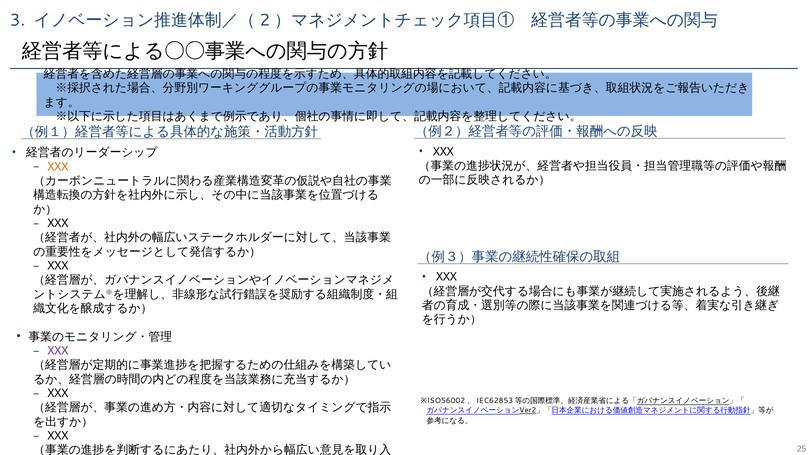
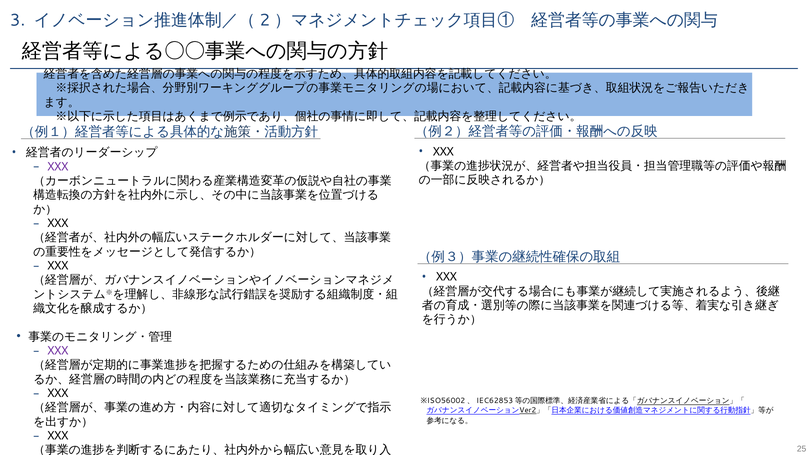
XXX colour: orange -> purple (58, 167)
